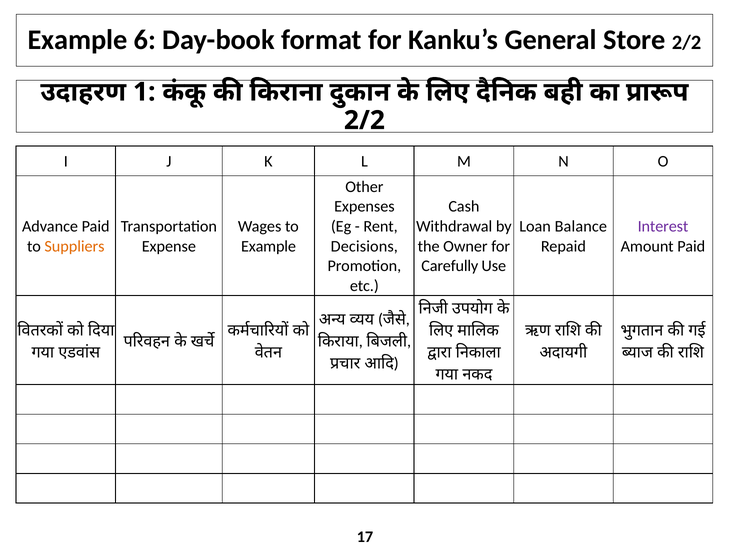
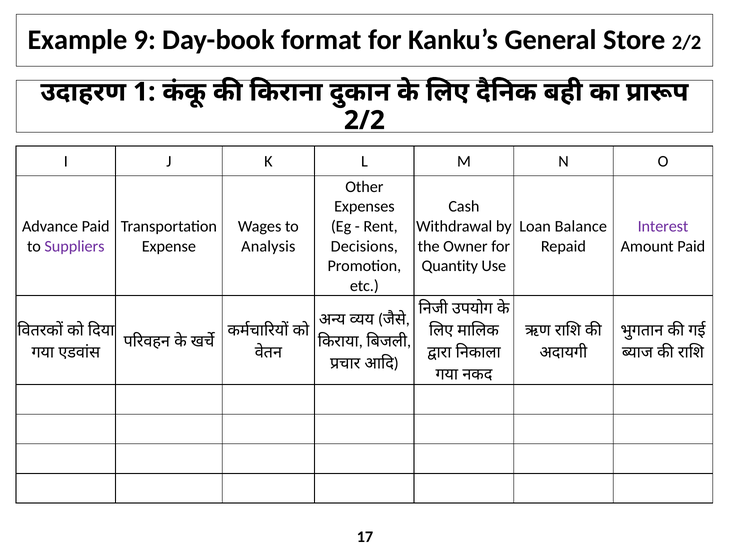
6: 6 -> 9 (145, 40)
Suppliers colour: orange -> purple (75, 247)
Example: Example -> Analysis (268, 247)
Carefully: Carefully -> Quantity (450, 266)
